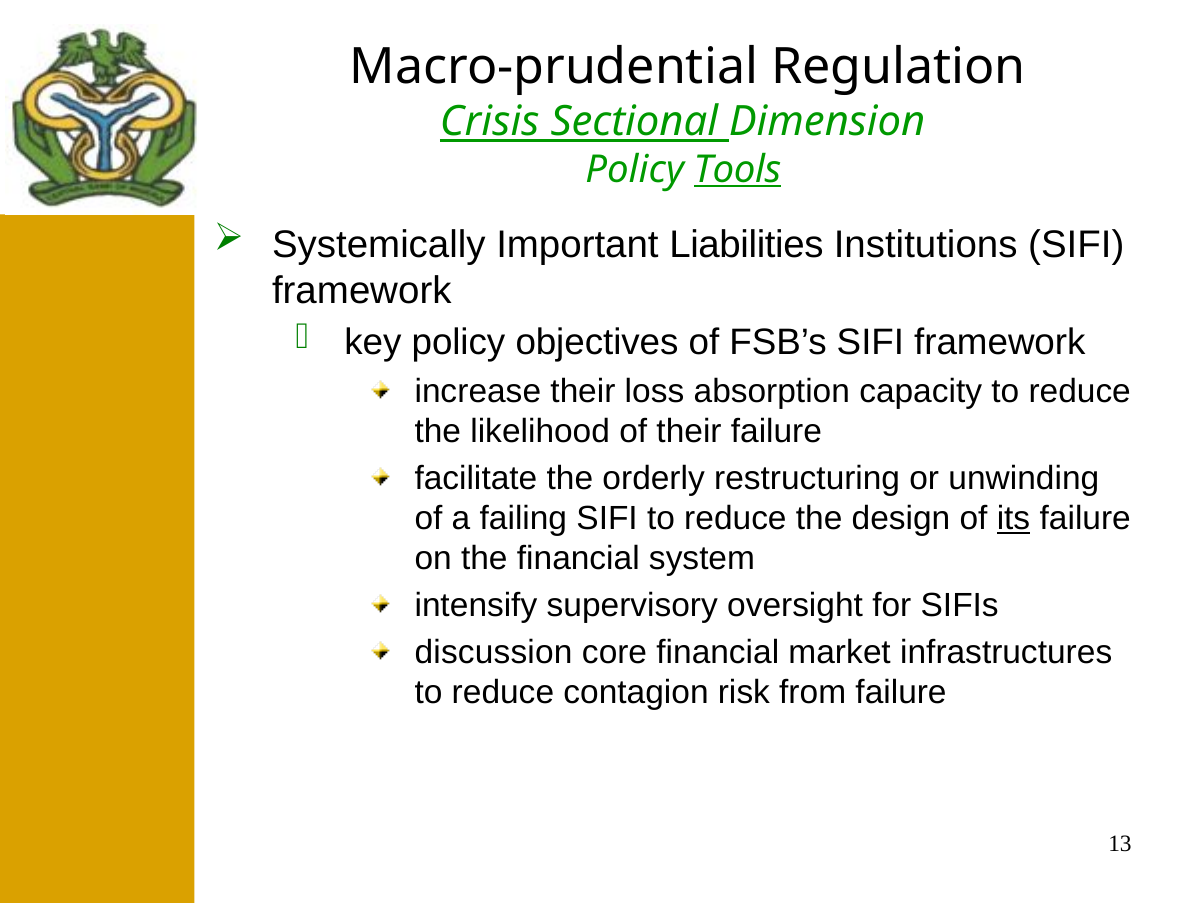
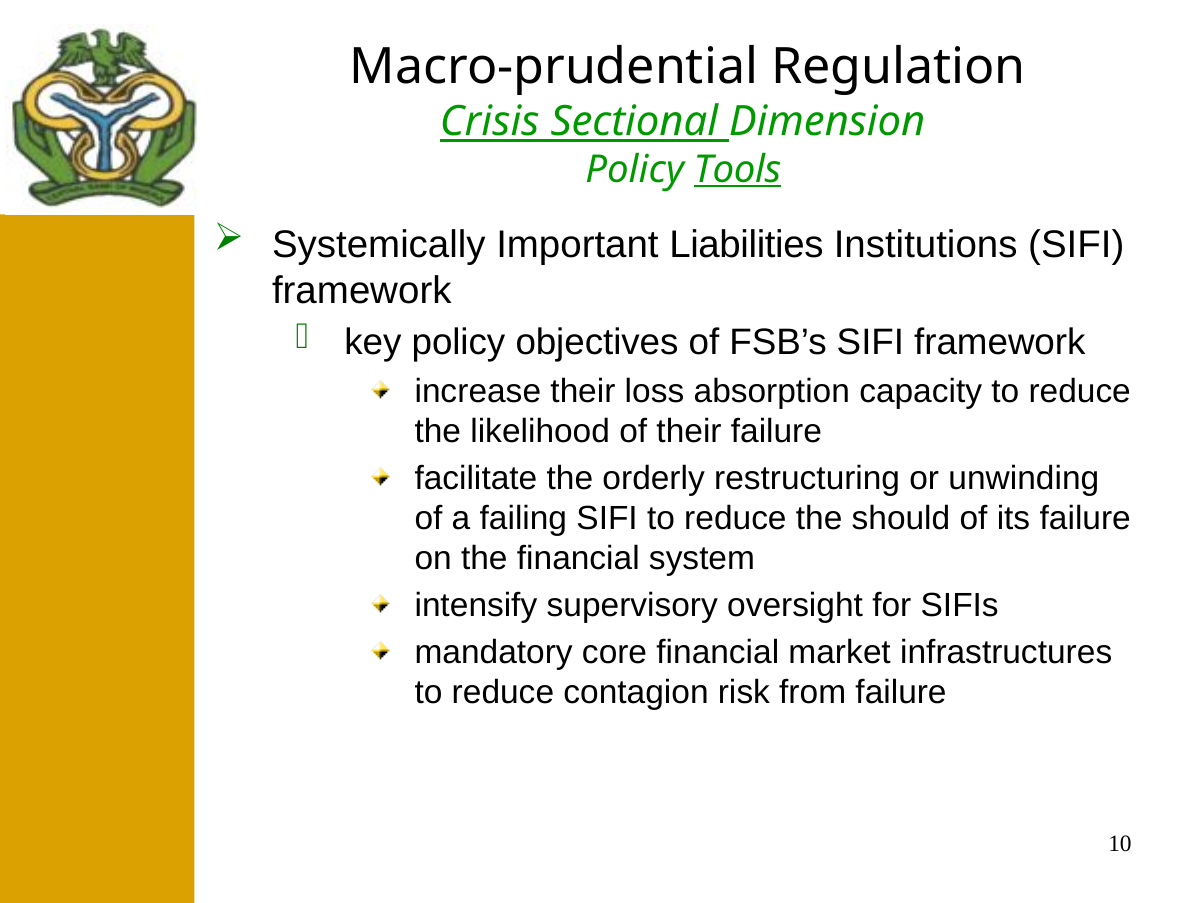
design: design -> should (901, 519)
its underline: present -> none (1014, 519)
discussion: discussion -> mandatory (494, 652)
13: 13 -> 10 (1120, 844)
